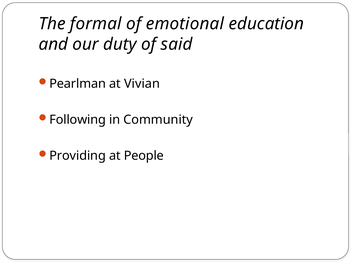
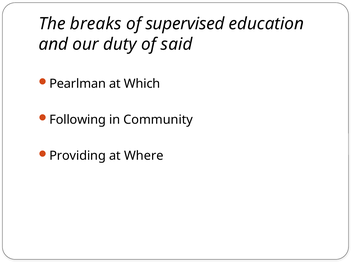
formal: formal -> breaks (96, 24)
emotional: emotional -> supervised (185, 24)
Vivian: Vivian -> Which (142, 84)
People: People -> Where (144, 156)
